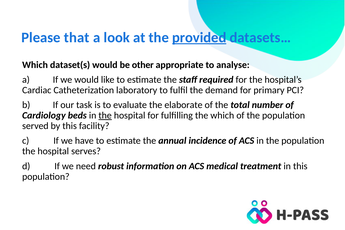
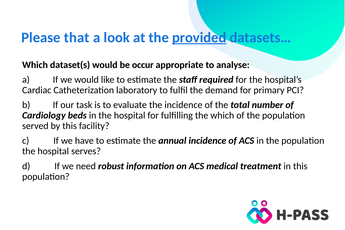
other: other -> occur (143, 65)
the elaborate: elaborate -> incidence (183, 105)
the underline: present -> none (105, 115)
